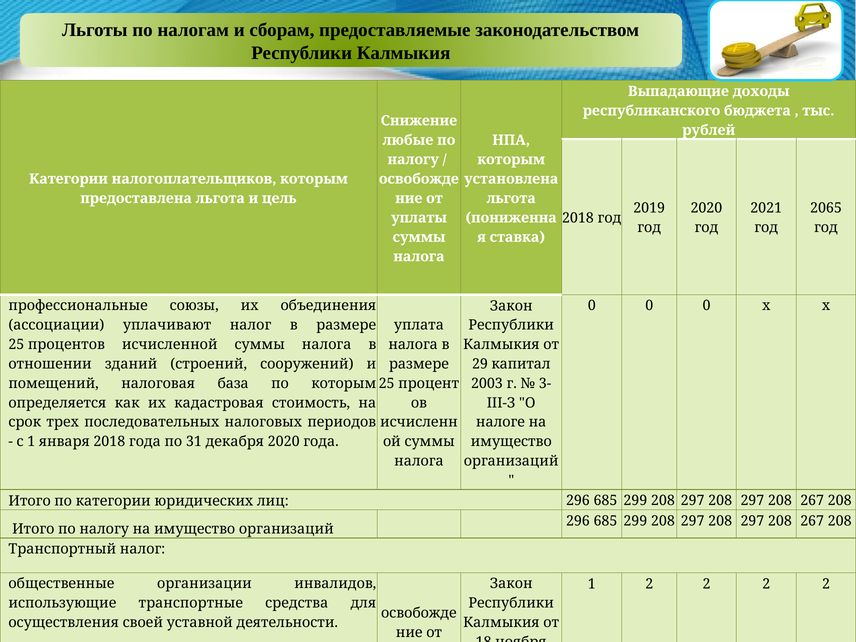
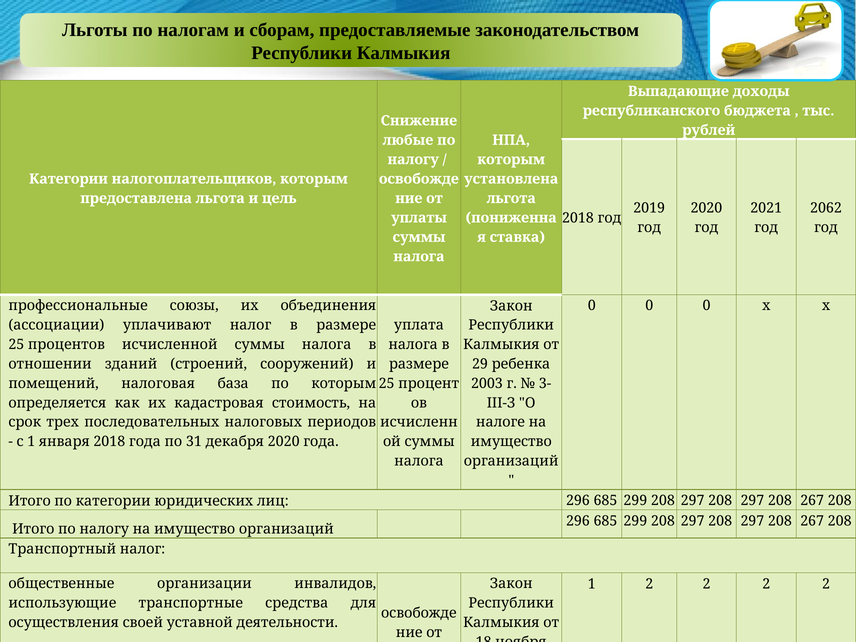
2065: 2065 -> 2062 (826, 208)
капитал: капитал -> ребенка (521, 364)
